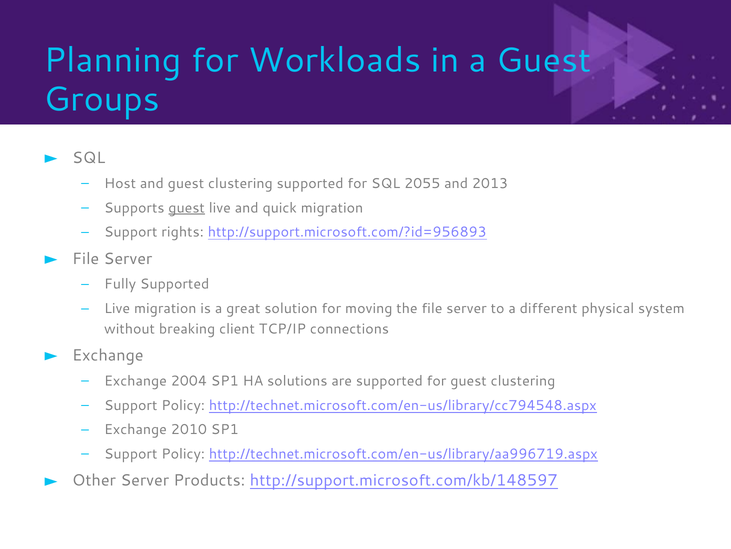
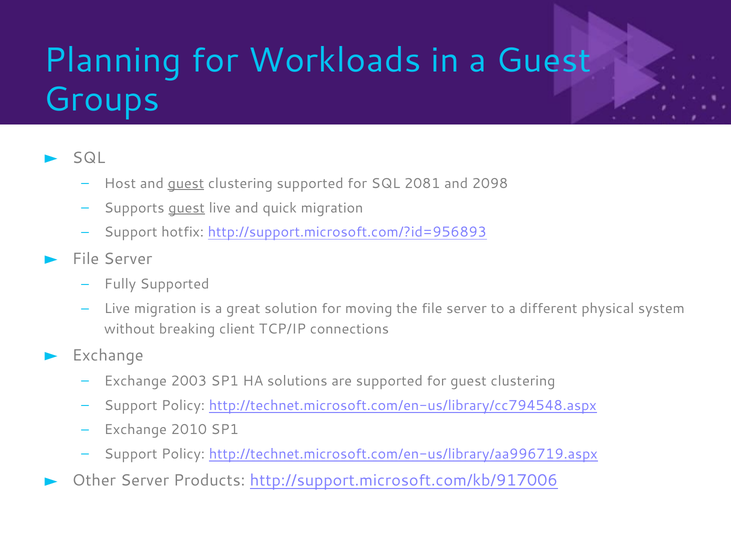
guest underline: none -> present (186, 183)
2055: 2055 -> 2081 (422, 183)
2013: 2013 -> 2098 (490, 183)
rights: rights -> hotfix (183, 232)
2004: 2004 -> 2003 (189, 380)
http://support.microsoft.com/kb/148597: http://support.microsoft.com/kb/148597 -> http://support.microsoft.com/kb/917006 (404, 480)
